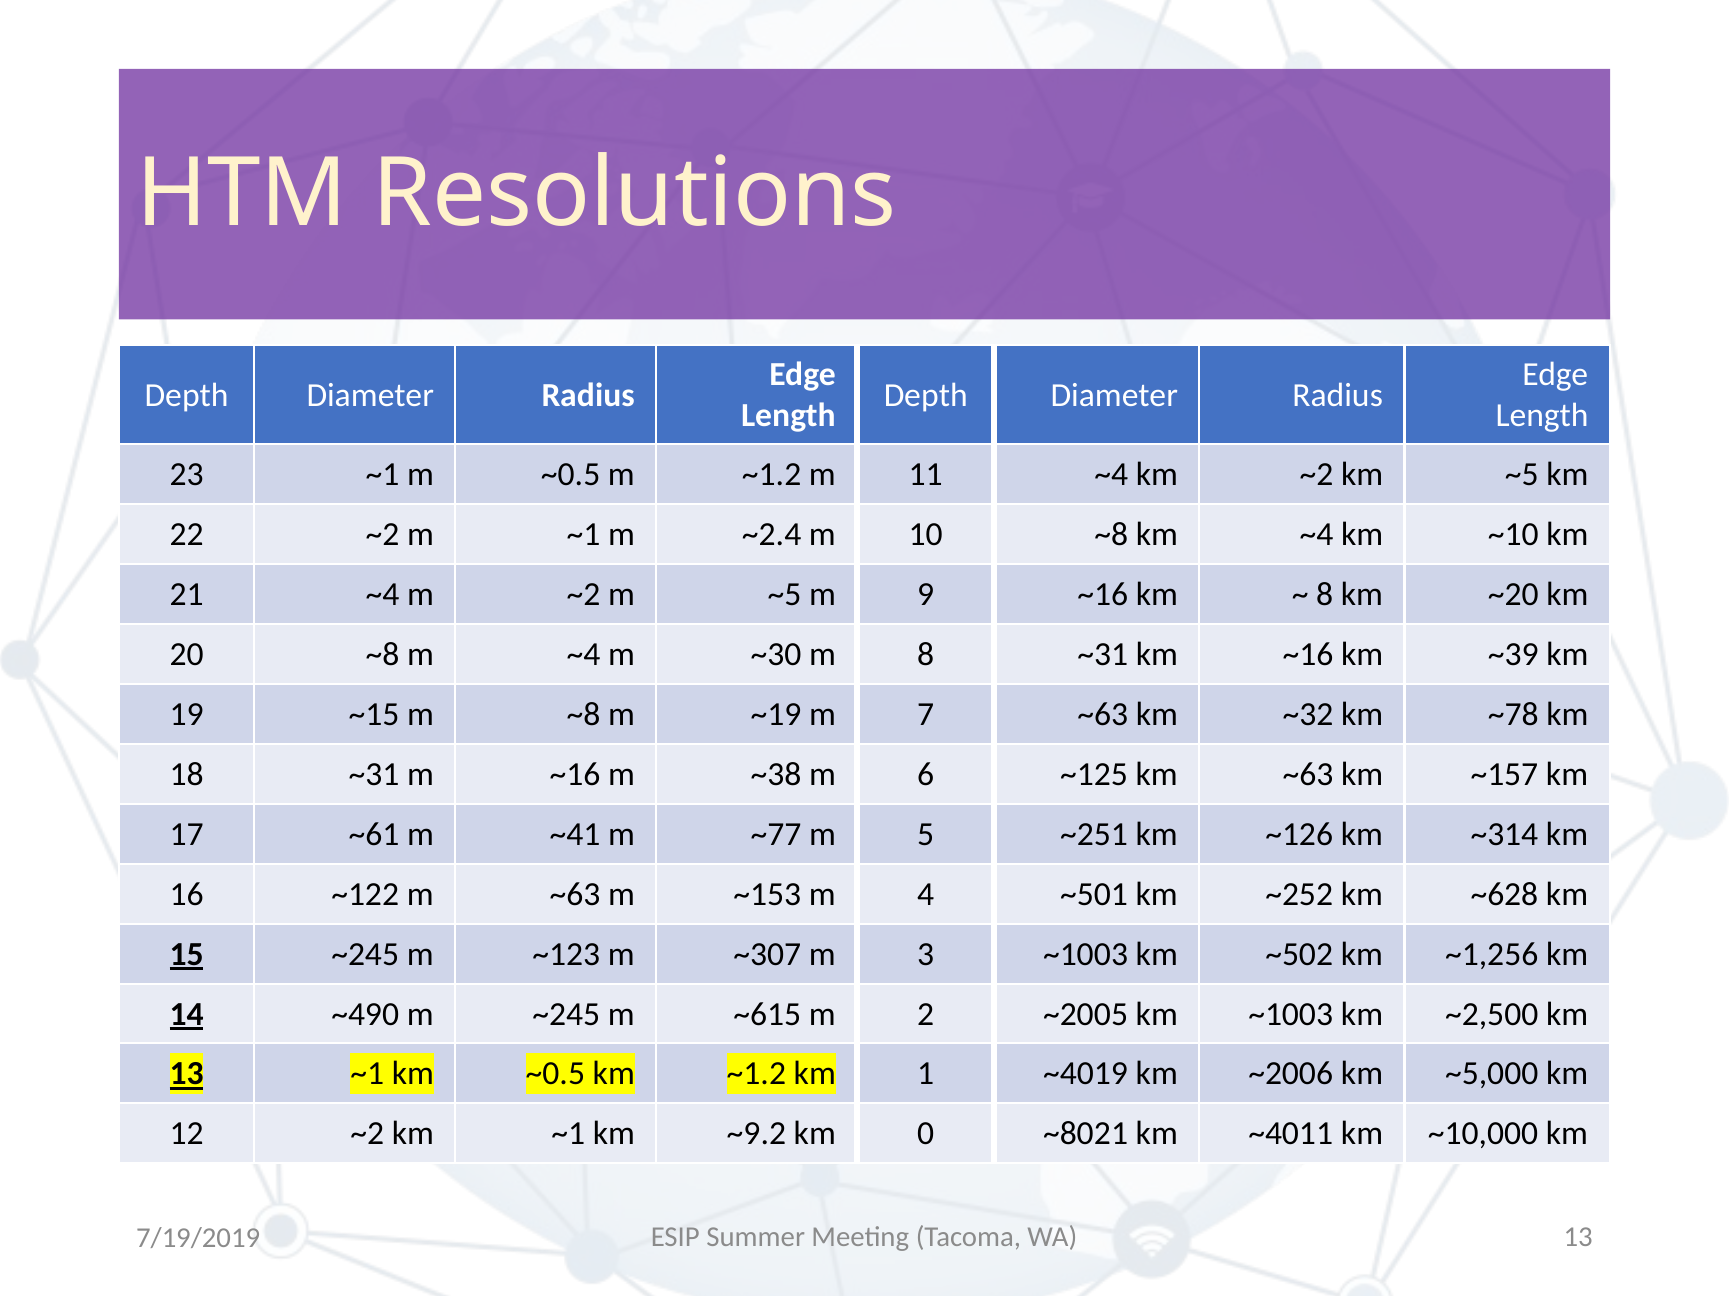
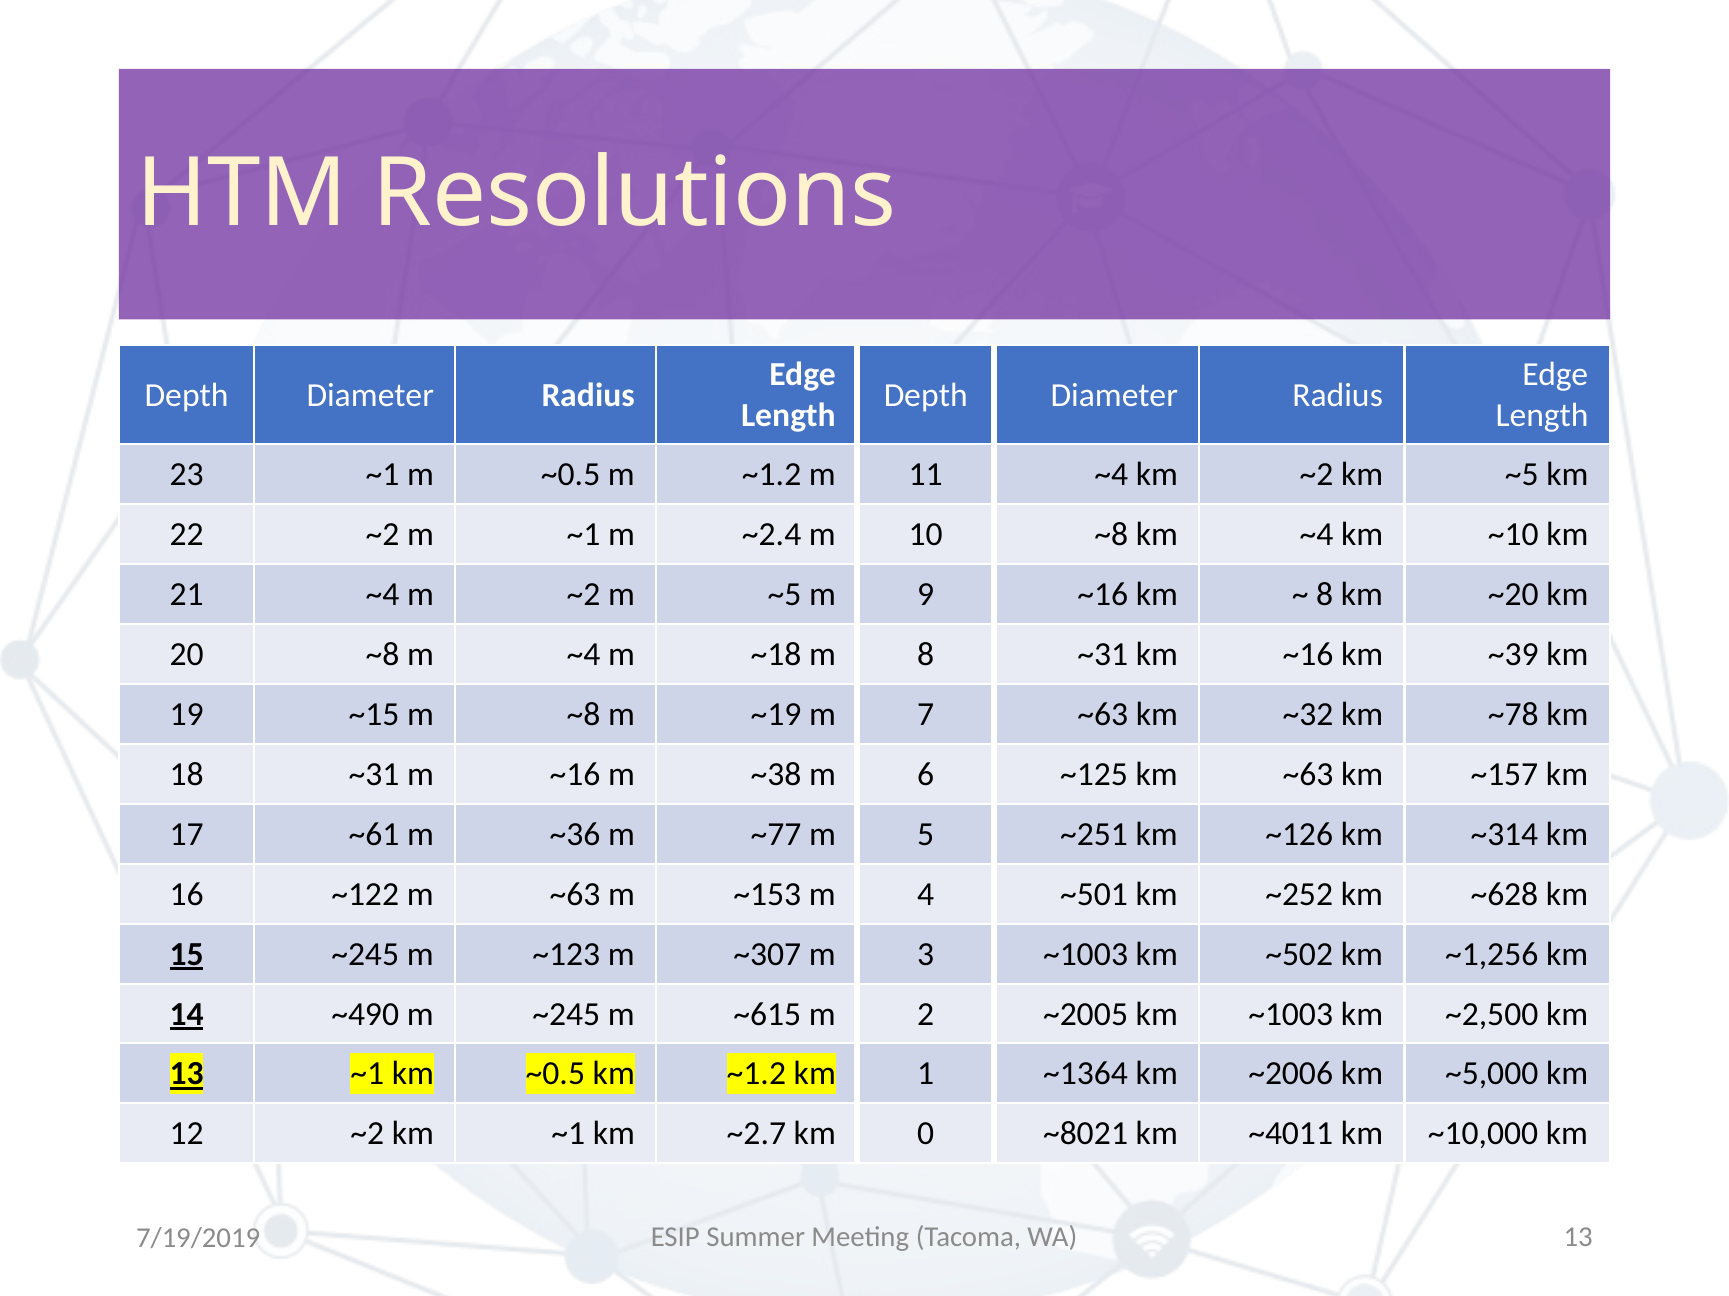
~30: ~30 -> ~18 (776, 655)
~41: ~41 -> ~36 (575, 835)
~4019: ~4019 -> ~1364 (1086, 1074)
~9.2: ~9.2 -> ~2.7 (756, 1134)
